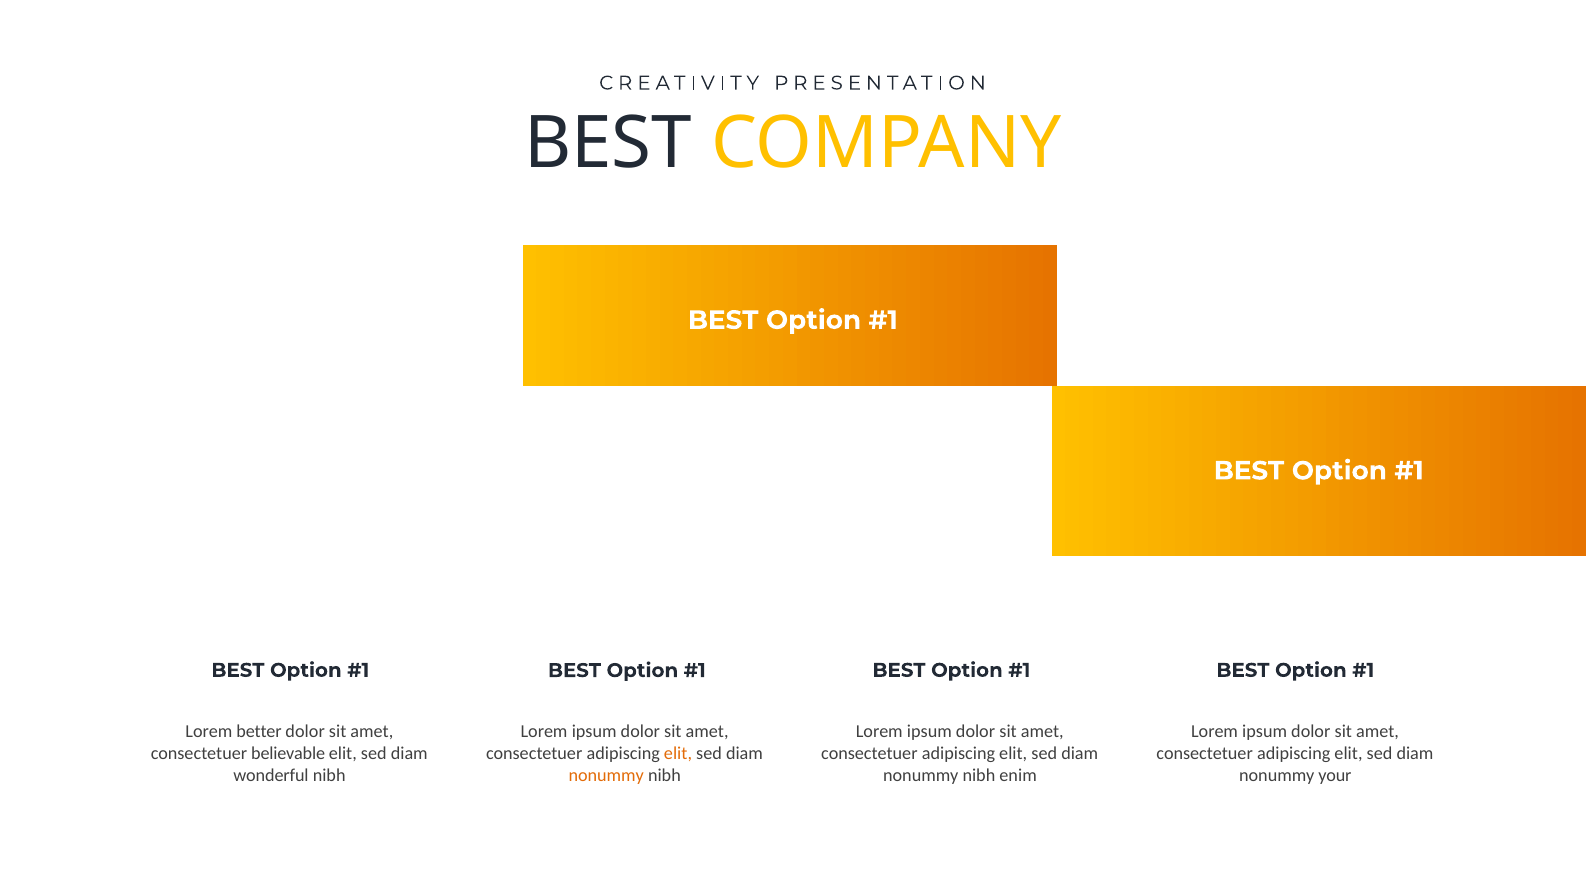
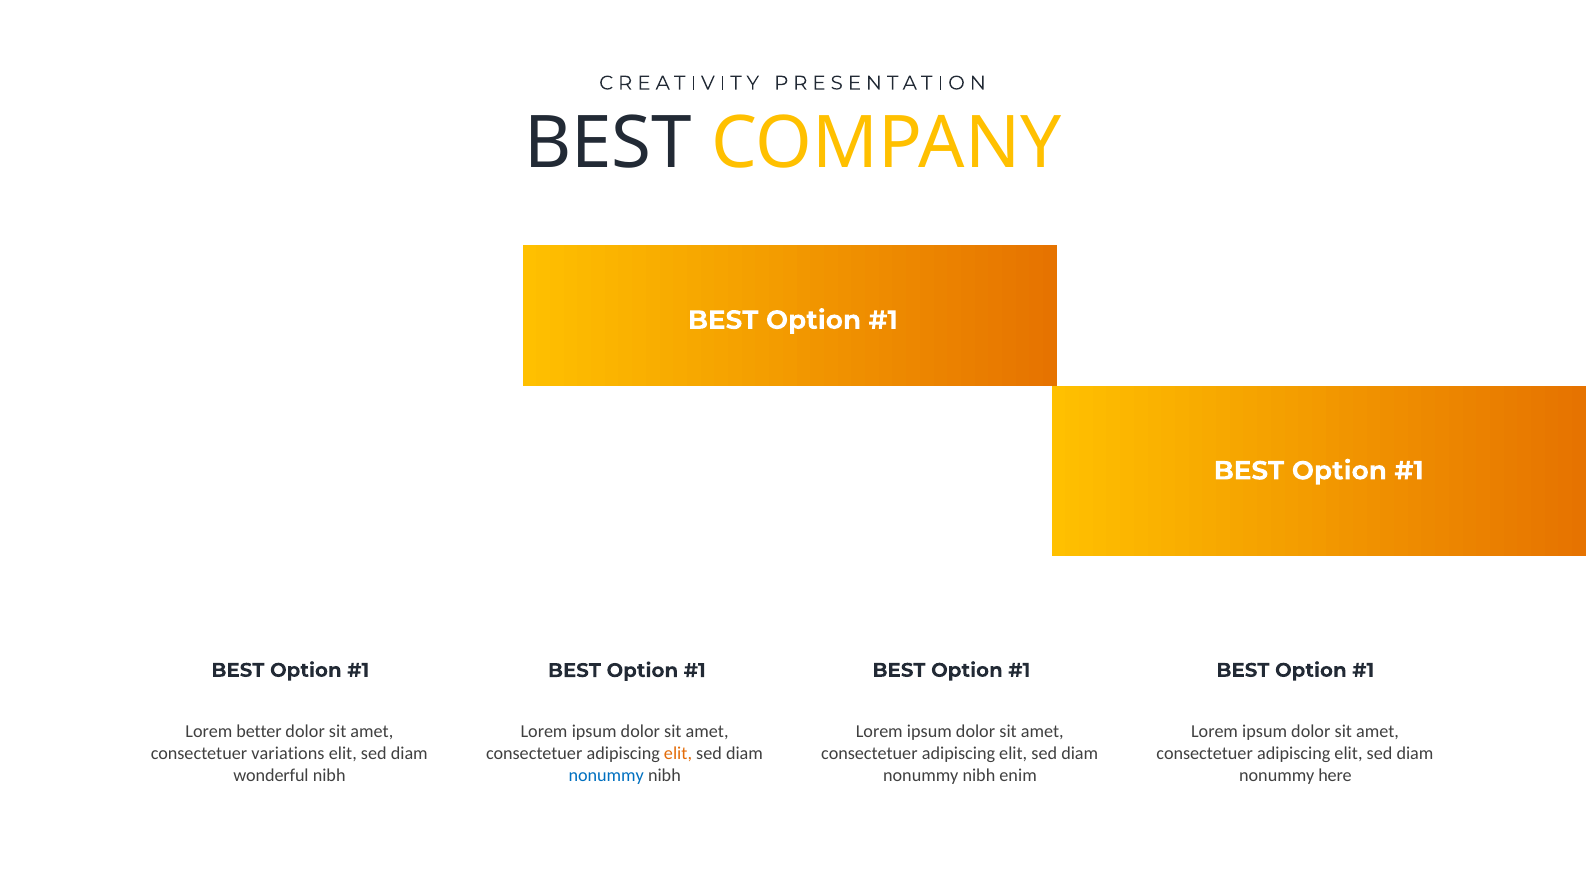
believable: believable -> variations (288, 754)
your: your -> here (1335, 776)
nonummy colour: orange -> blue (606, 776)
